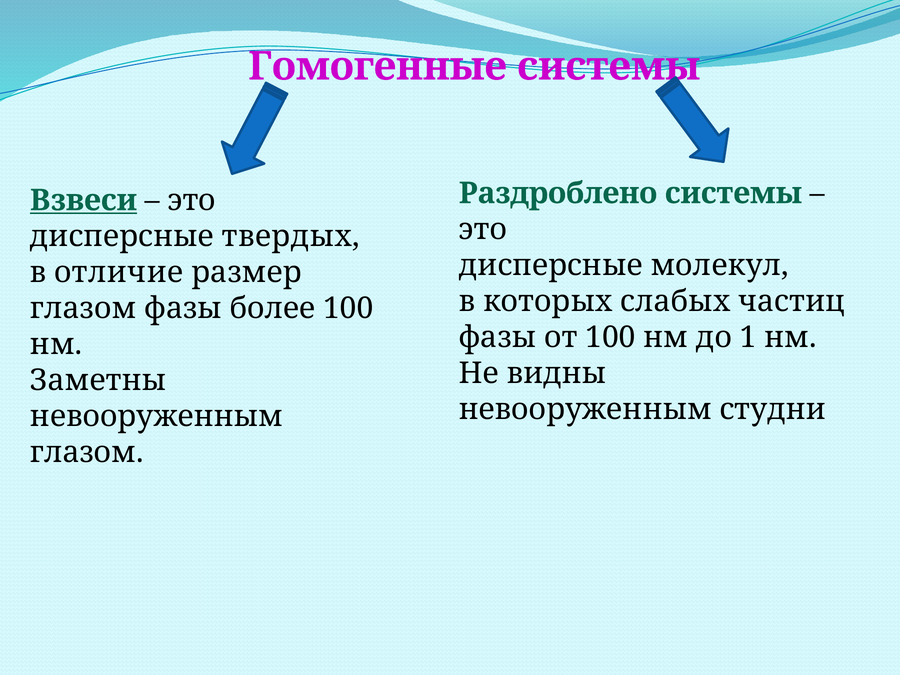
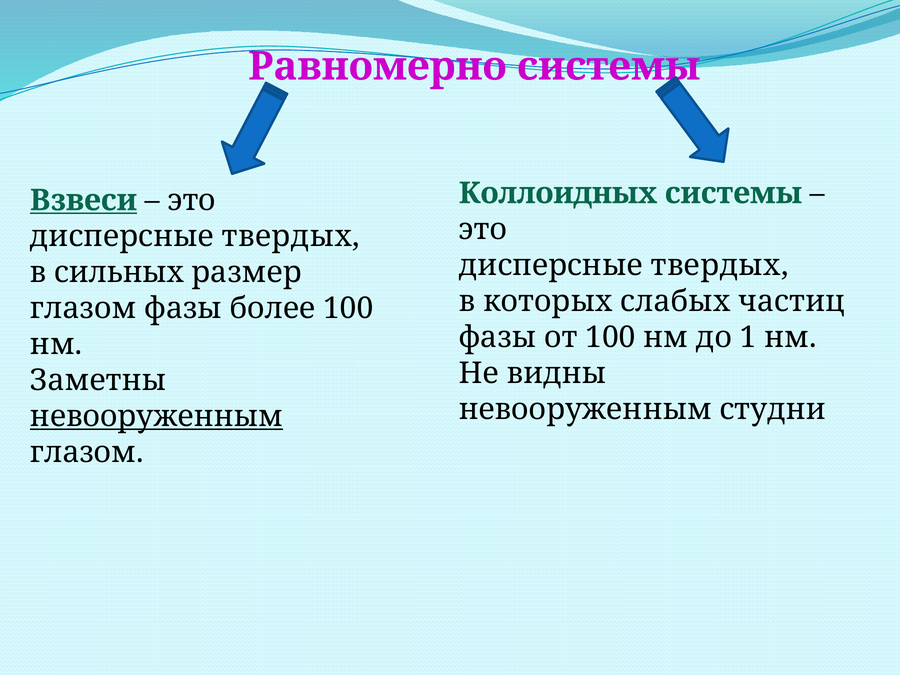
Гомогенные: Гомогенные -> Равномерно (377, 66)
Раздроблено: Раздроблено -> Коллоидных (558, 193)
молекул: молекул -> твердых (720, 265)
отличие: отличие -> сильных (119, 272)
невооруженным underline: none -> present (157, 416)
